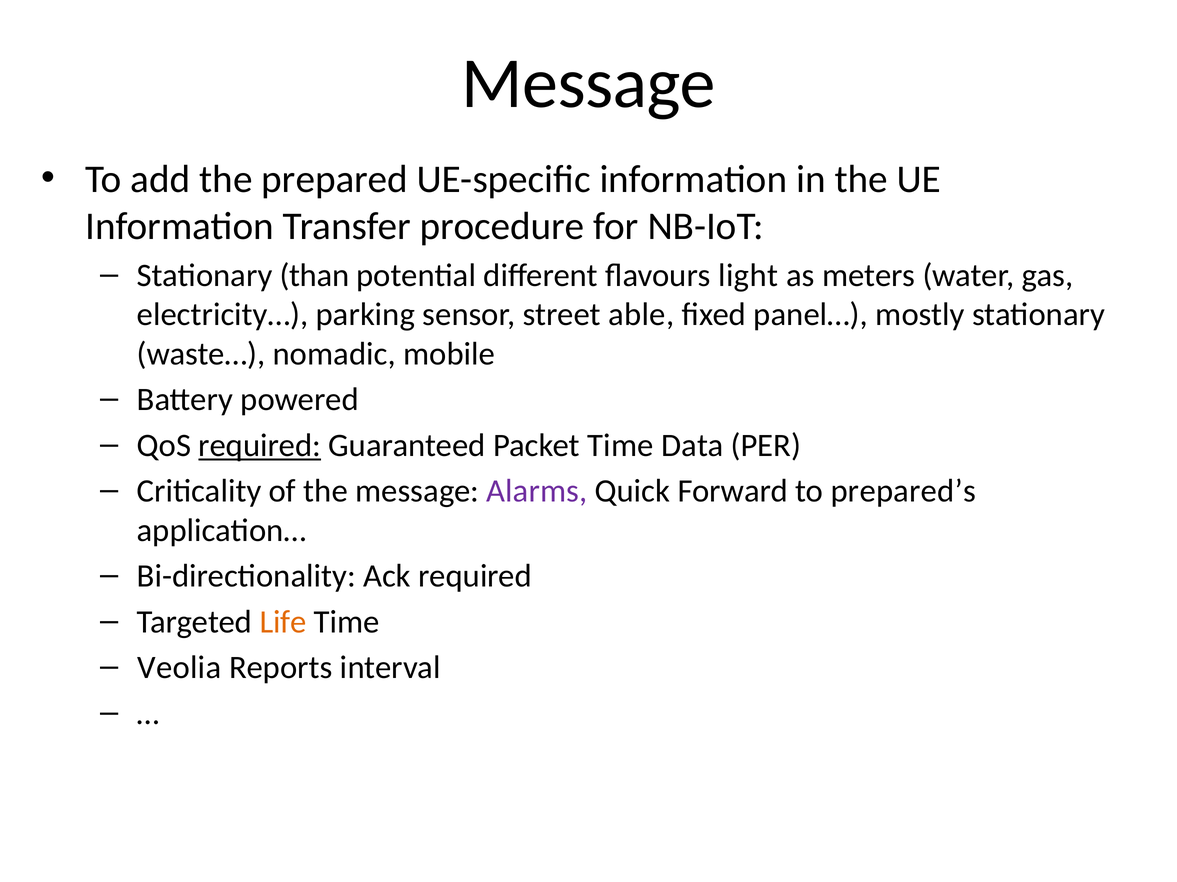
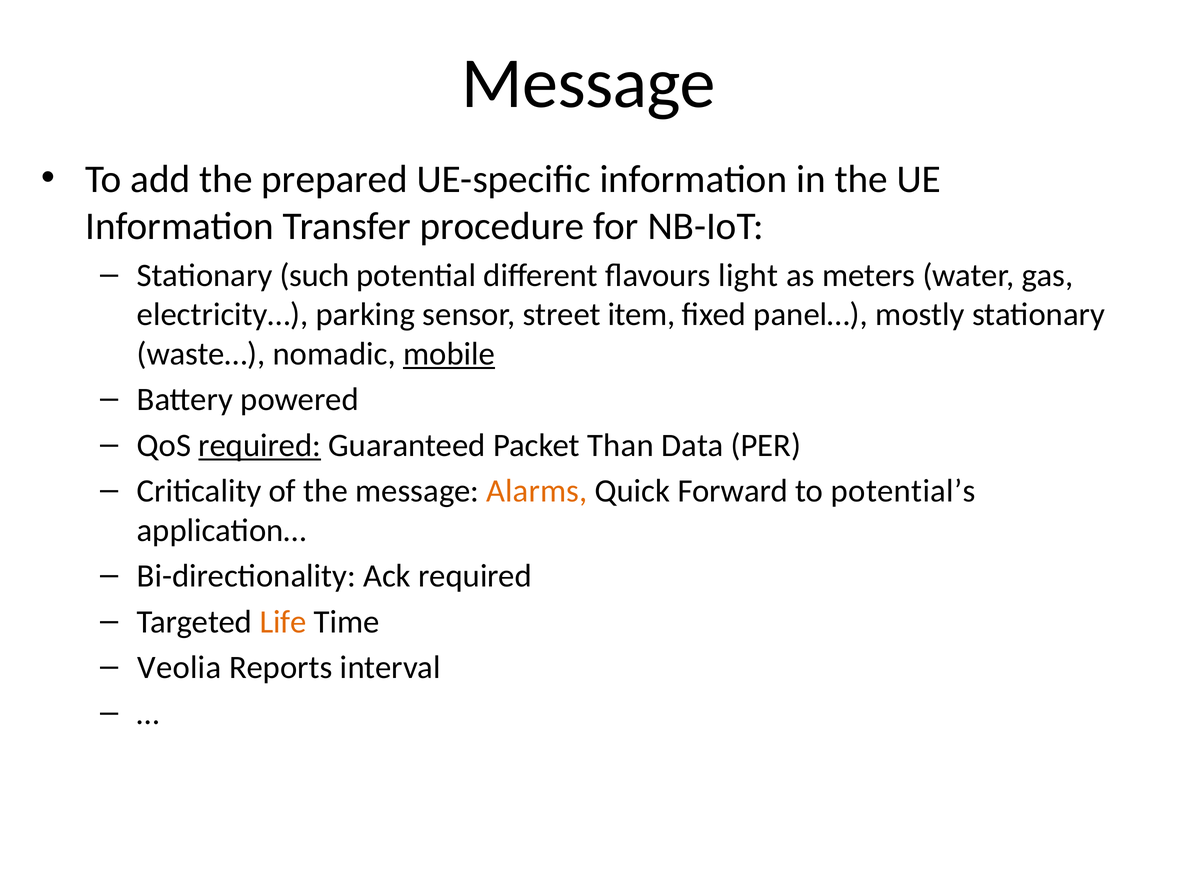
than: than -> such (315, 276)
able: able -> item (641, 315)
mobile underline: none -> present (449, 354)
Packet Time: Time -> Than (620, 446)
Alarms colour: purple -> orange (537, 491)
prepared’s: prepared’s -> potential’s (903, 491)
